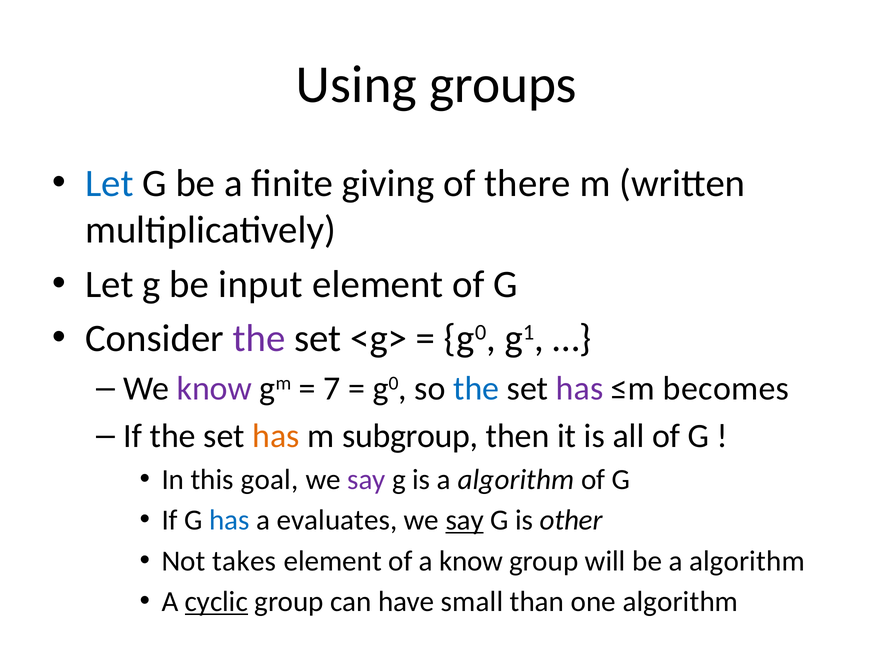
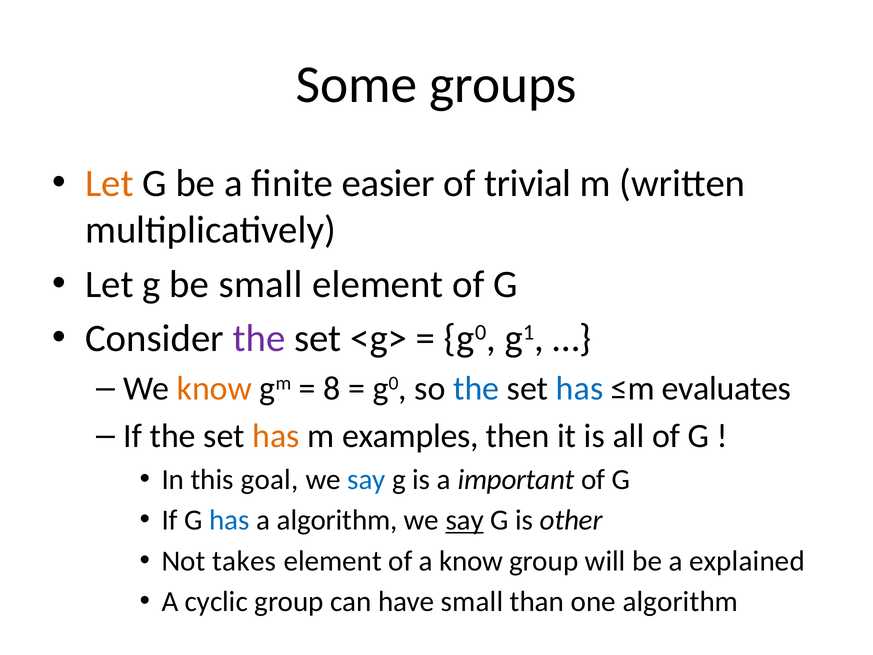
Using: Using -> Some (357, 85)
Let colour: blue -> orange (109, 183)
giving: giving -> easier (388, 183)
there: there -> trivial (528, 183)
be input: input -> small (261, 284)
know colour: purple -> orange (214, 389)
7: 7 -> 8 (332, 389)
has colour: purple -> blue (580, 389)
becomes: becomes -> evaluates (726, 389)
subgroup: subgroup -> examples (410, 436)
say colour: purple -> blue (367, 479)
is a algorithm: algorithm -> important (516, 479)
a evaluates: evaluates -> algorithm (337, 520)
be a algorithm: algorithm -> explained (747, 561)
cyclic underline: present -> none (216, 602)
